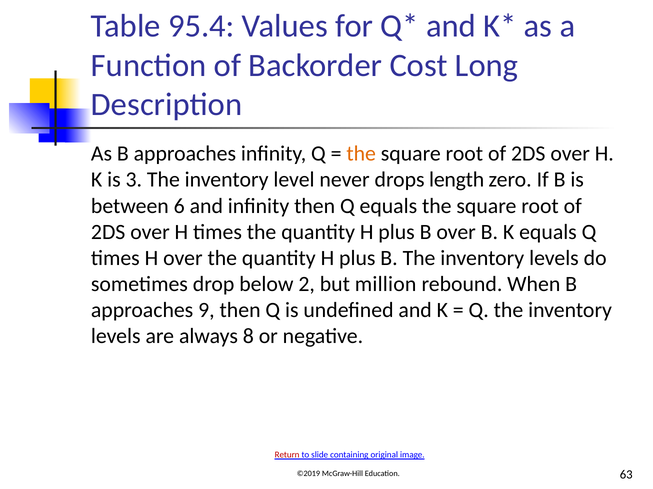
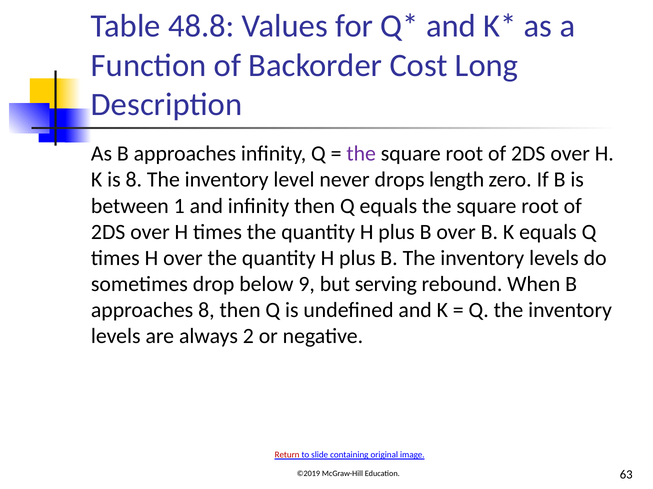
95.4: 95.4 -> 48.8 (201, 26)
the colour: orange -> purple (361, 154)
is 3: 3 -> 8 (134, 180)
6: 6 -> 1 (179, 206)
2: 2 -> 9 (307, 285)
million: million -> serving (386, 285)
approaches 9: 9 -> 8 (206, 311)
8: 8 -> 2 (248, 337)
